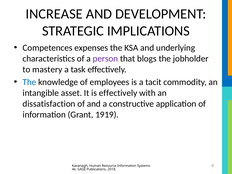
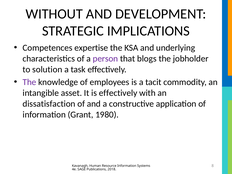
INCREASE: INCREASE -> WITHOUT (54, 14)
expenses: expenses -> expertise (91, 48)
mastery: mastery -> solution (47, 69)
The colour: blue -> purple (29, 82)
1919: 1919 -> 1980 (107, 115)
